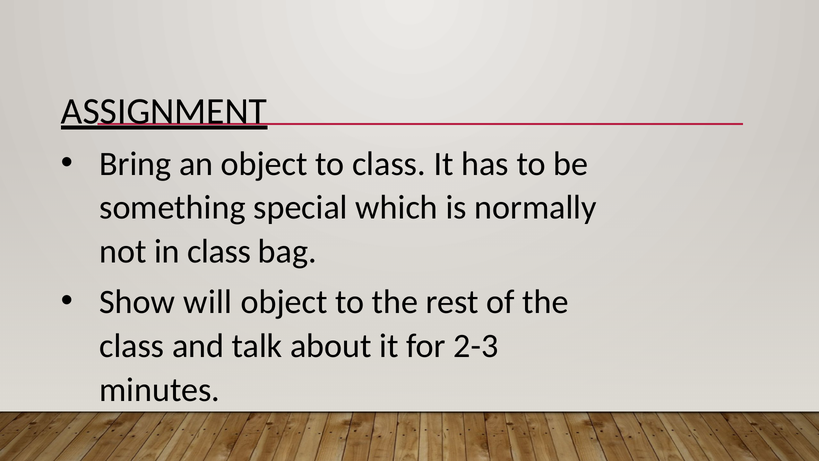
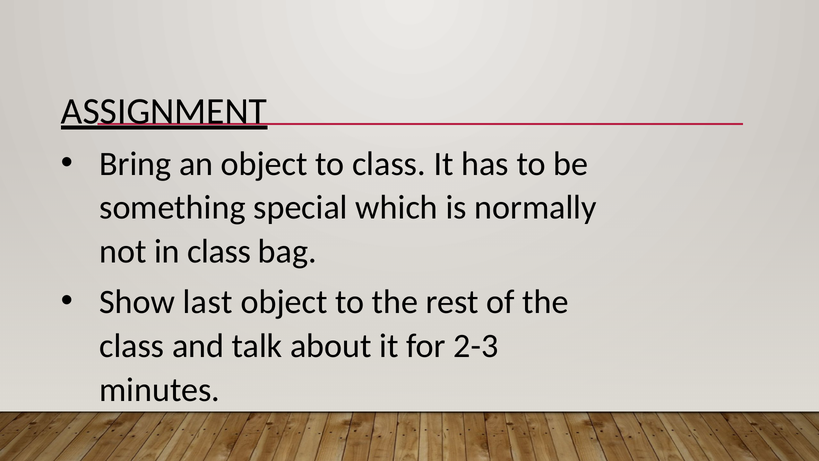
will: will -> last (208, 302)
